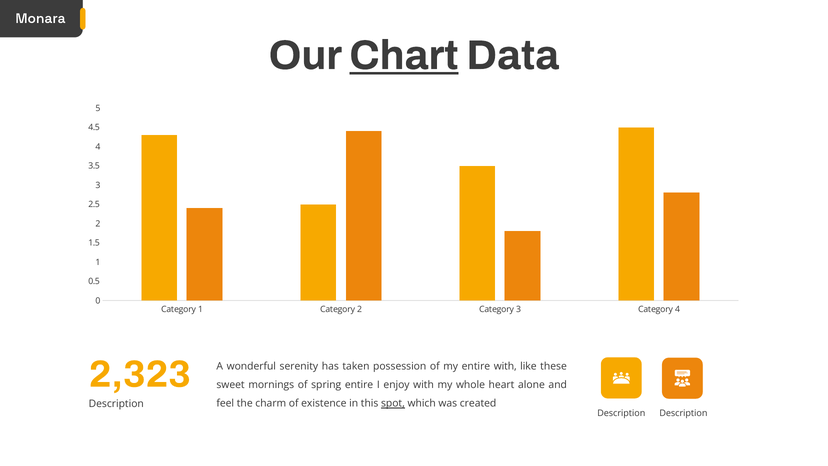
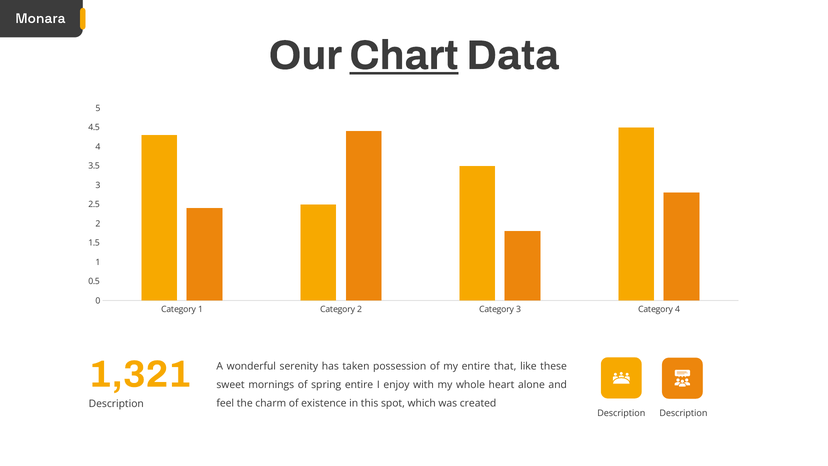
entire with: with -> that (505, 366)
2,323: 2,323 -> 1,321 (140, 374)
spot underline: present -> none (393, 403)
